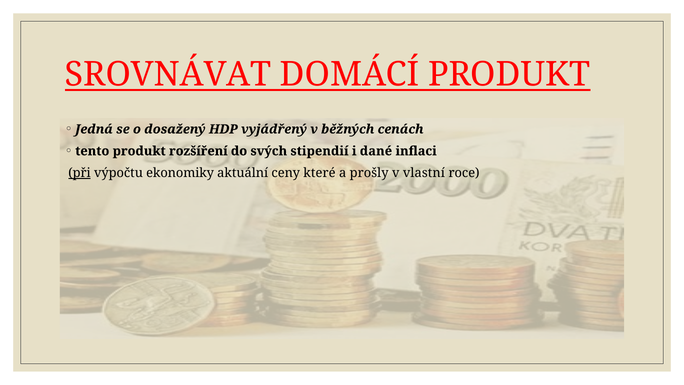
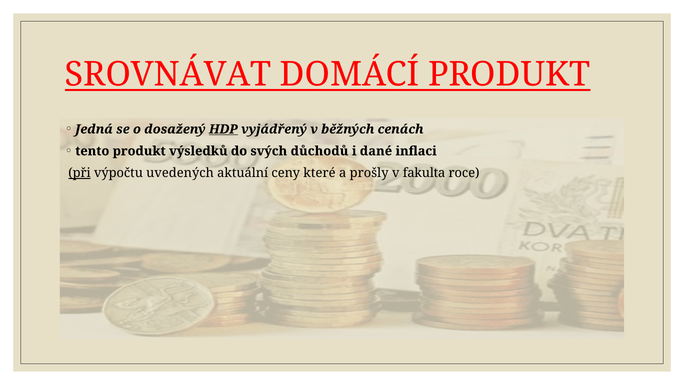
HDP underline: none -> present (223, 129)
rozšíření: rozšíření -> výsledků (198, 151)
stipendií: stipendií -> důchodů (319, 151)
ekonomiky: ekonomiky -> uvedených (180, 173)
vlastní: vlastní -> fakulta (424, 173)
